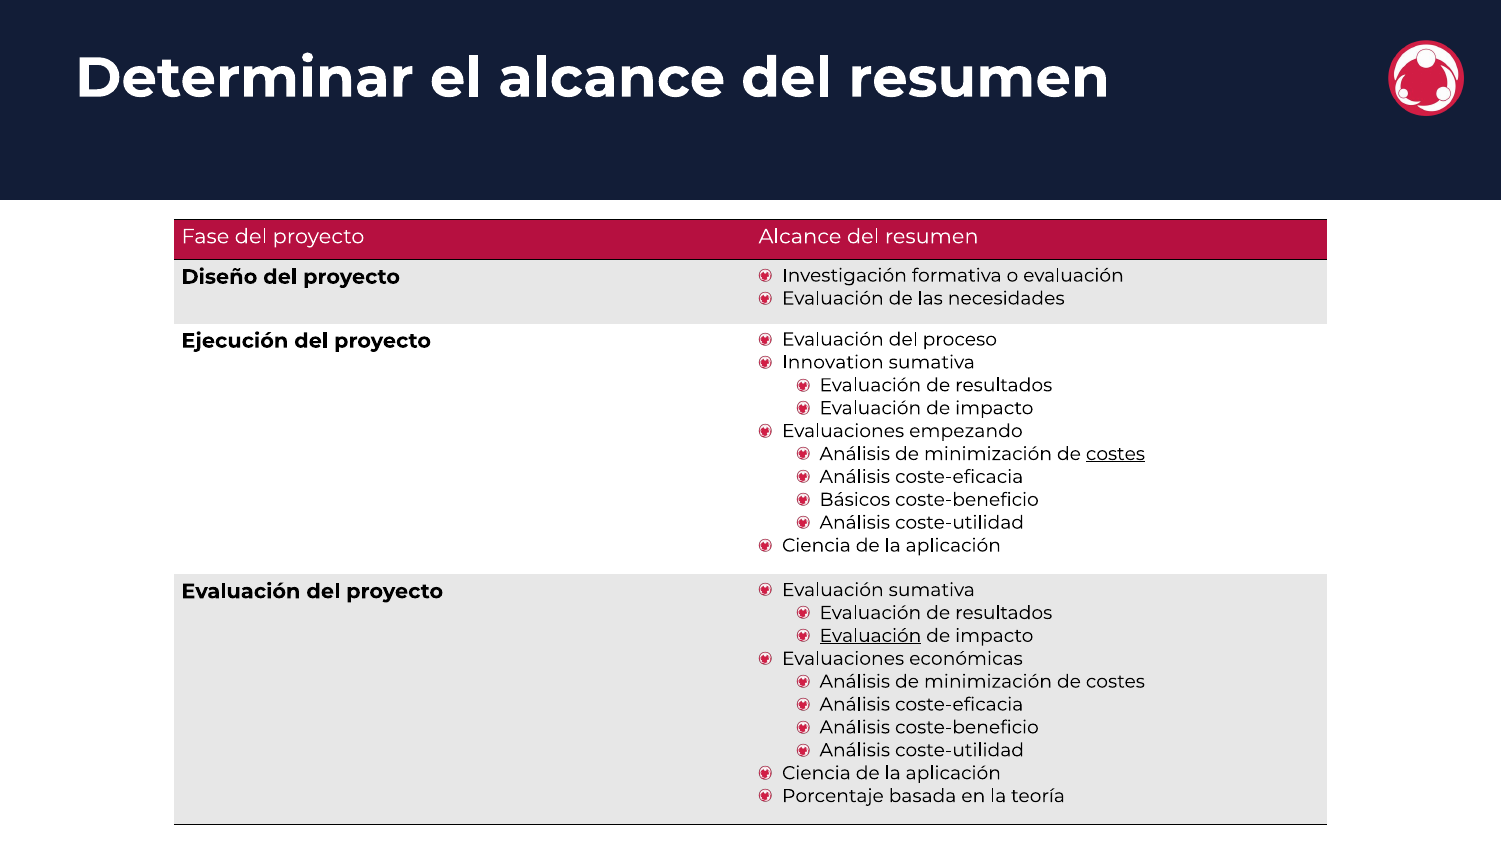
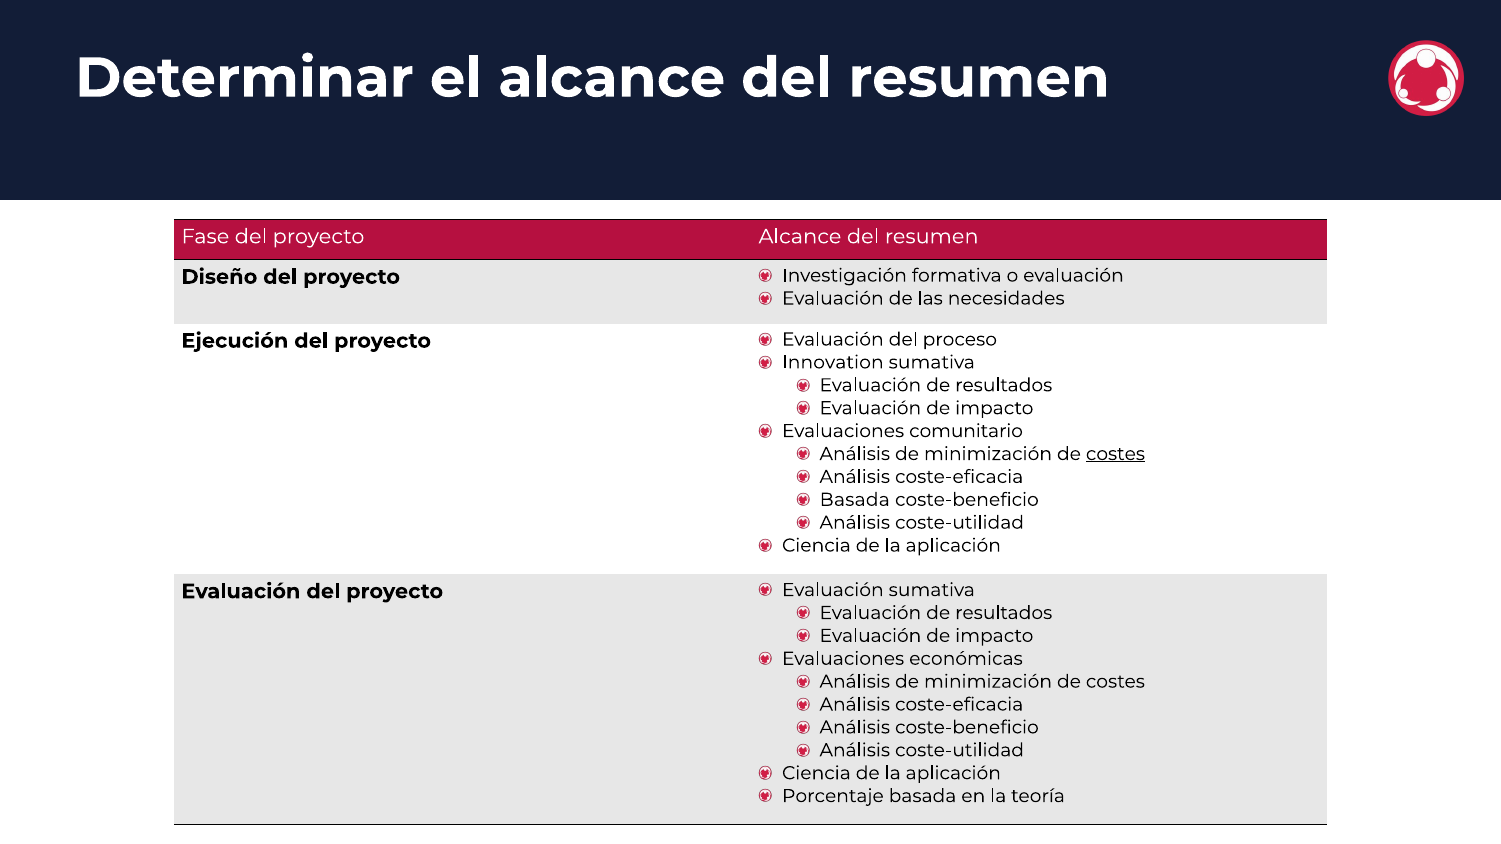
empezando: empezando -> comunitario (966, 431)
Básicos: Básicos -> Basada (855, 500)
Evaluación underline: present -> none (870, 636)
